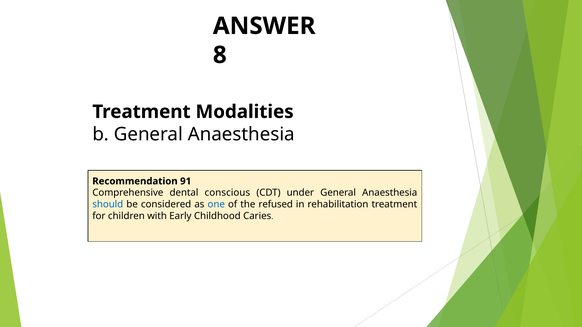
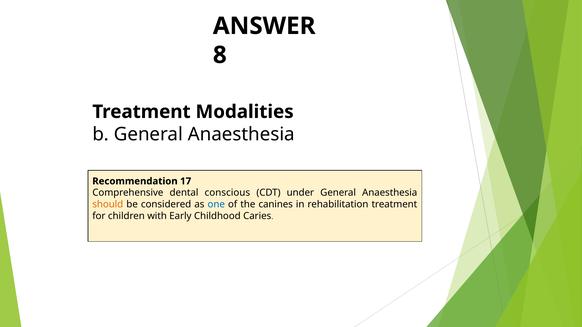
91: 91 -> 17 (186, 181)
should colour: blue -> orange (108, 205)
refused: refused -> canines (276, 205)
